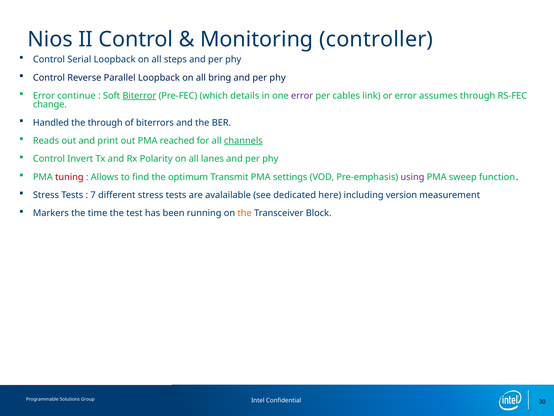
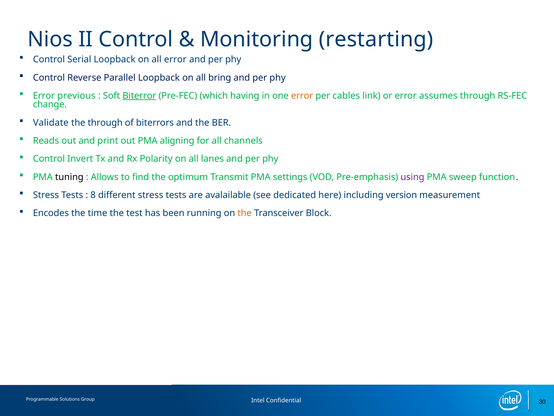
controller: controller -> restarting (376, 39)
all steps: steps -> error (175, 59)
continue: continue -> previous (76, 96)
details: details -> having (245, 96)
error colour: purple -> orange (302, 96)
Handled: Handled -> Validate (51, 123)
reached: reached -> aligning (177, 141)
channels underline: present -> none (243, 141)
tuning colour: red -> black (69, 177)
7: 7 -> 8 (93, 195)
Markers: Markers -> Encodes (51, 213)
